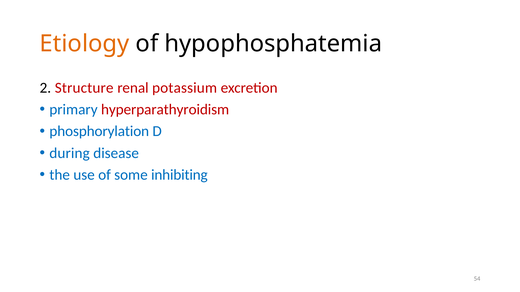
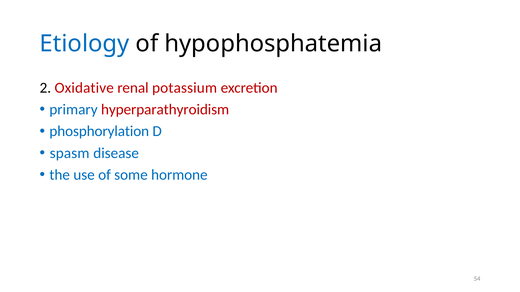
Etiology colour: orange -> blue (85, 44)
Structure: Structure -> Oxidative (84, 88)
during: during -> spasm (70, 153)
inhibiting: inhibiting -> hormone (179, 175)
